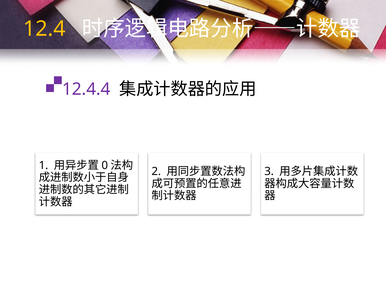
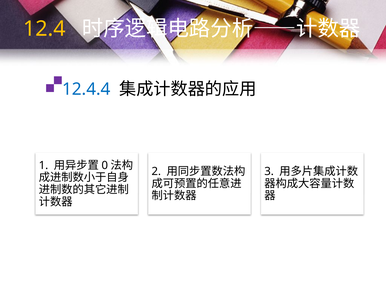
12.4.4 colour: purple -> blue (86, 89)
